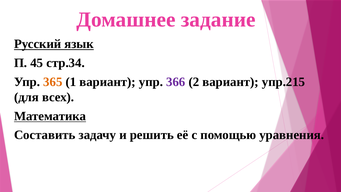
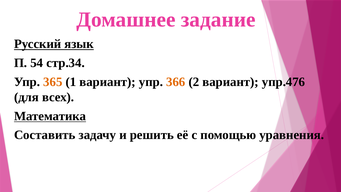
45: 45 -> 54 (37, 63)
366 colour: purple -> orange (176, 82)
упр.215: упр.215 -> упр.476 (284, 82)
